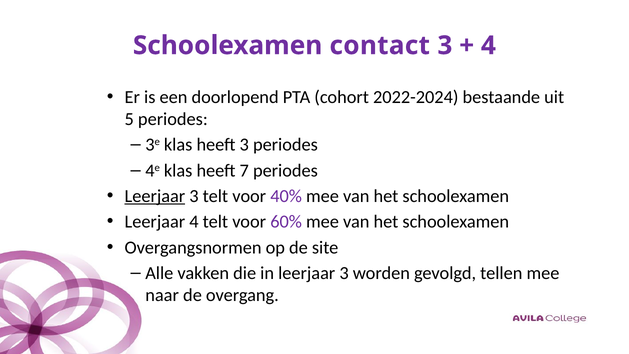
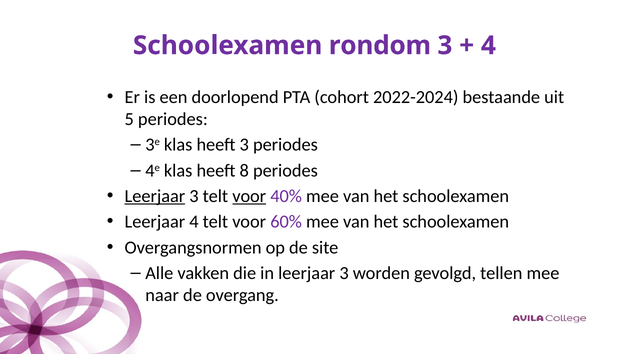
contact: contact -> rondom (380, 45)
7: 7 -> 8 (244, 170)
voor underline: none -> present (249, 196)
